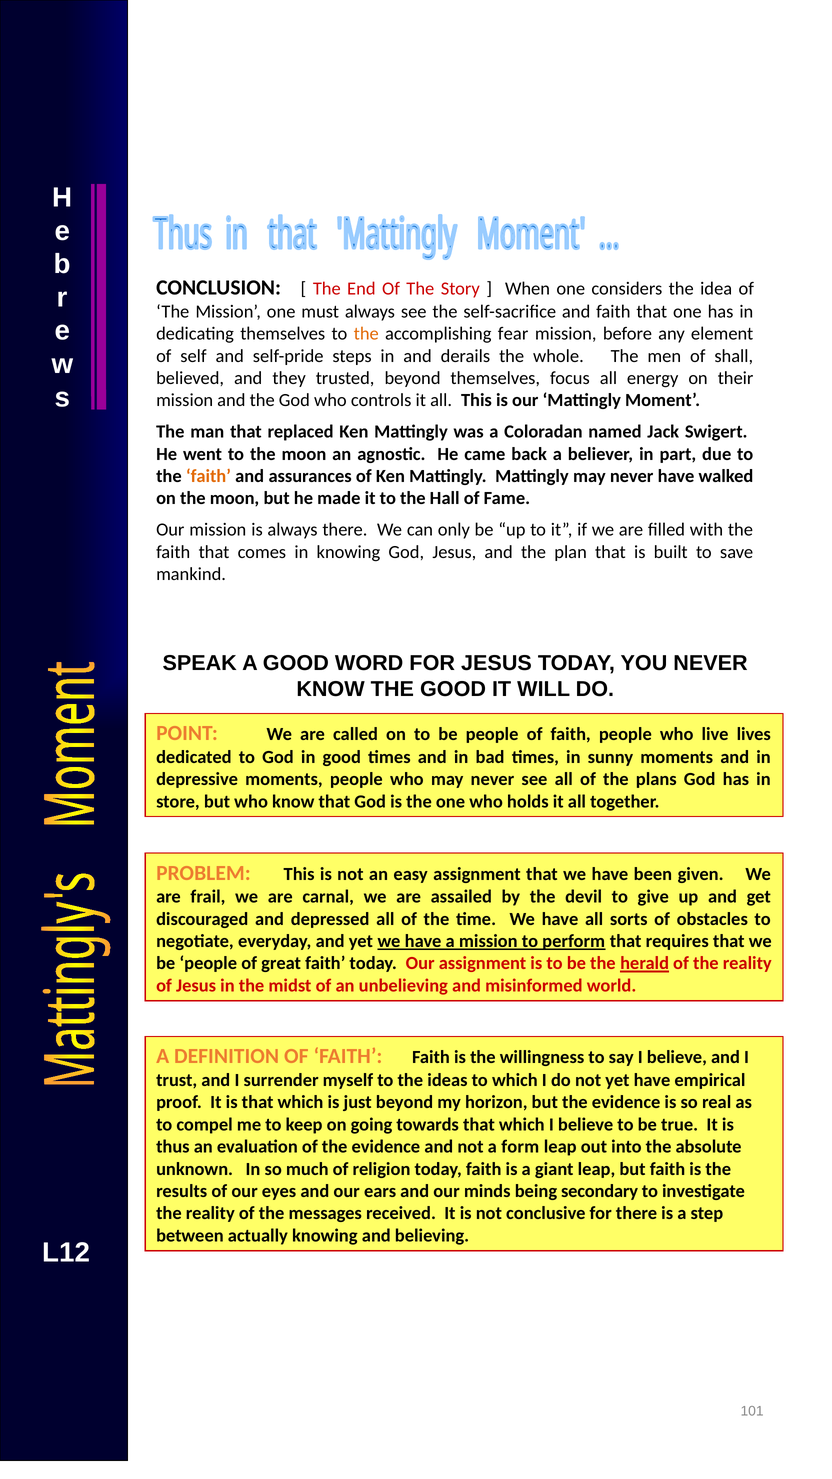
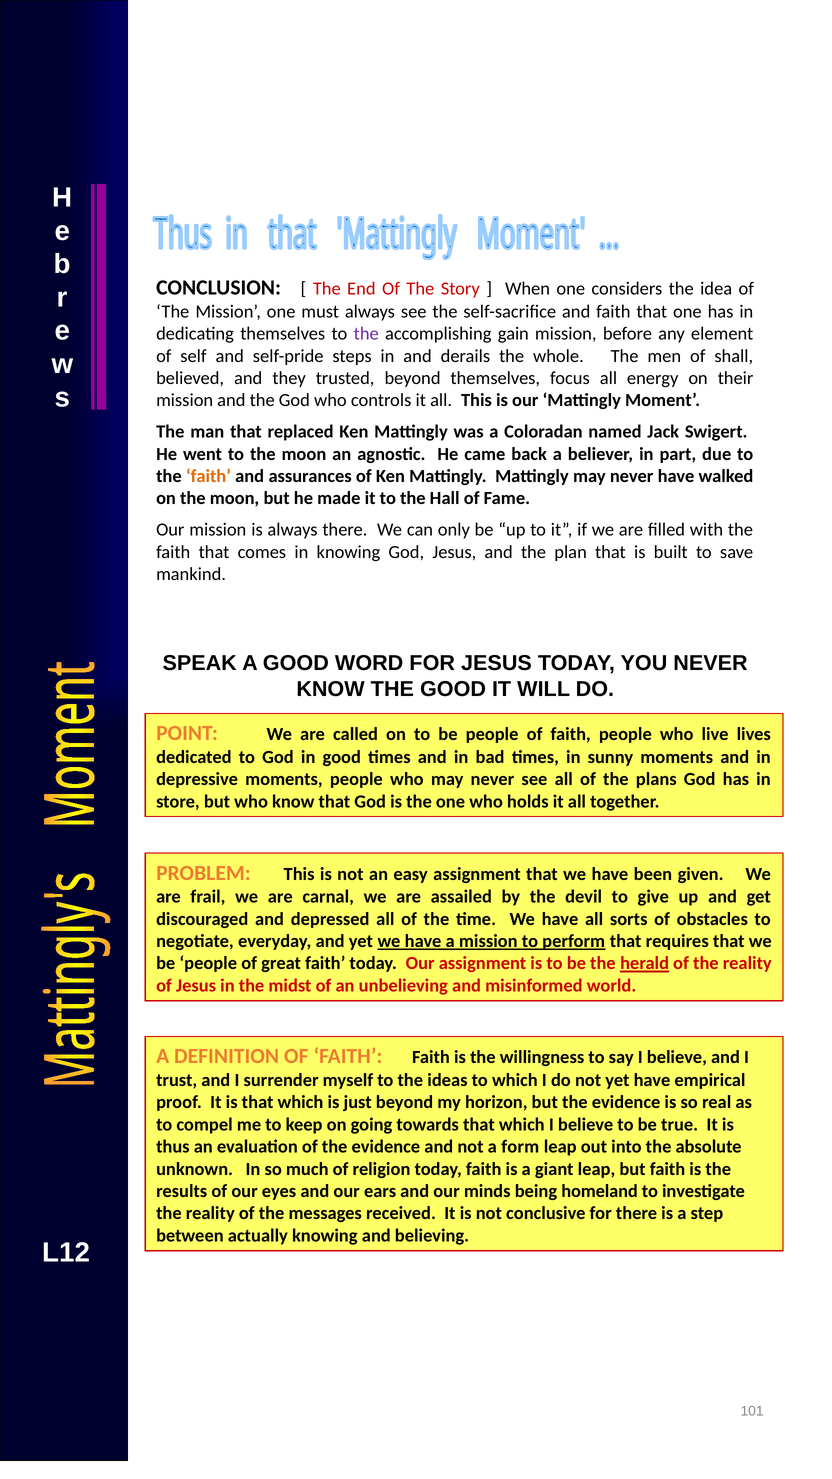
the colour: orange -> purple (366, 334)
fear: fear -> gain (513, 334)
secondary: secondary -> homeland (600, 1191)
